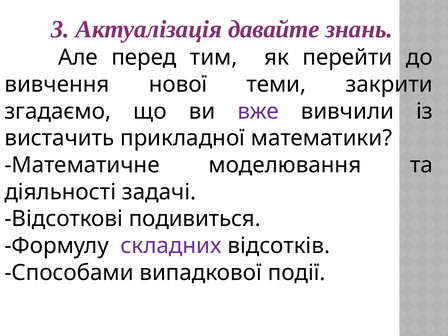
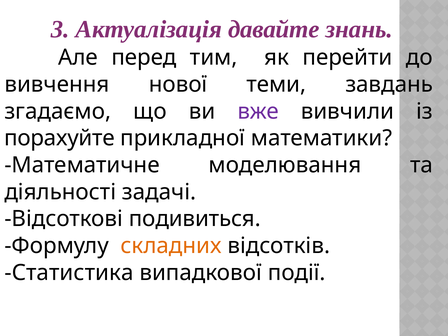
закрити: закрити -> завдань (389, 84)
вистачить: вистачить -> порахуйте (59, 138)
складних colour: purple -> orange (171, 246)
Способами: Способами -> Статистика (69, 273)
